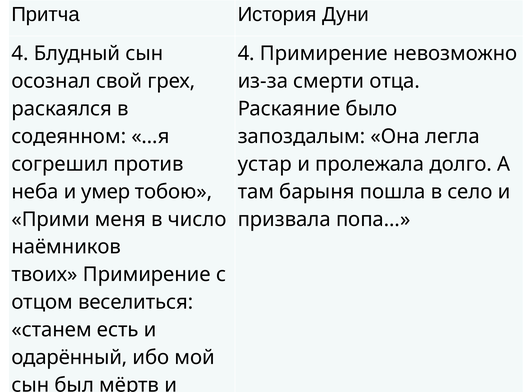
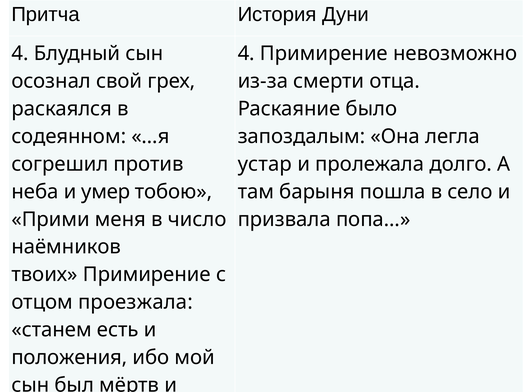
веселиться: веселиться -> проезжала (135, 302)
одарённый: одарённый -> положения (69, 358)
